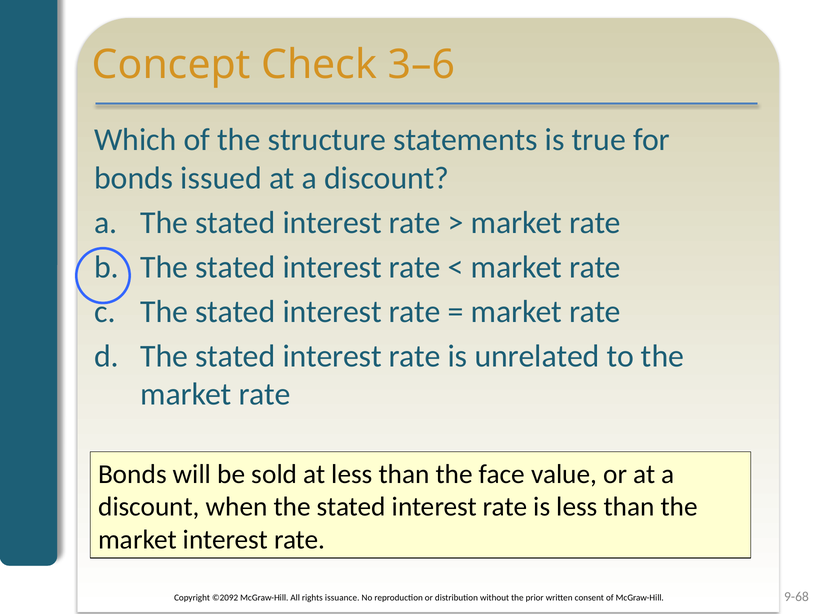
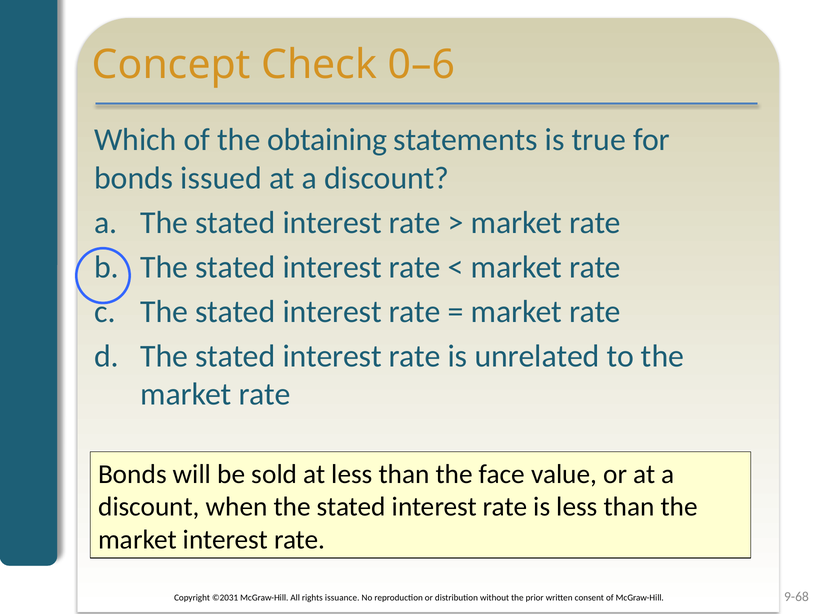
3–6: 3–6 -> 0–6 (421, 65)
structure: structure -> obtaining (327, 140)
©2092: ©2092 -> ©2031 (225, 598)
